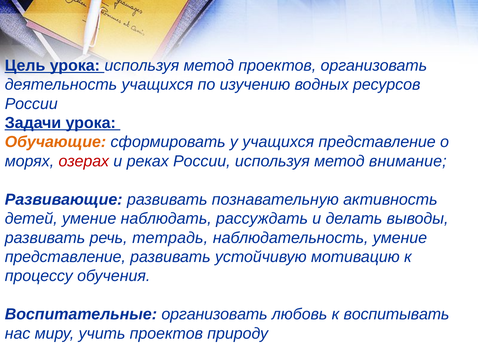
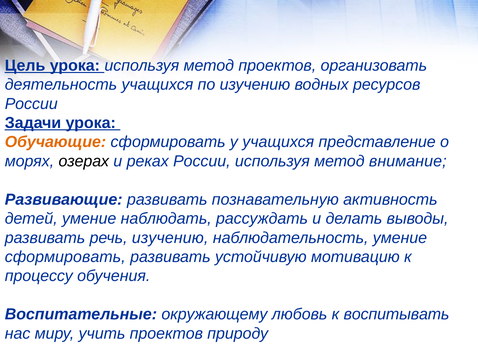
озерах colour: red -> black (84, 161)
речь тетрадь: тетрадь -> изучению (170, 237)
представление: представление -> сформировать (65, 257)
Воспитательные организовать: организовать -> окружающему (214, 314)
